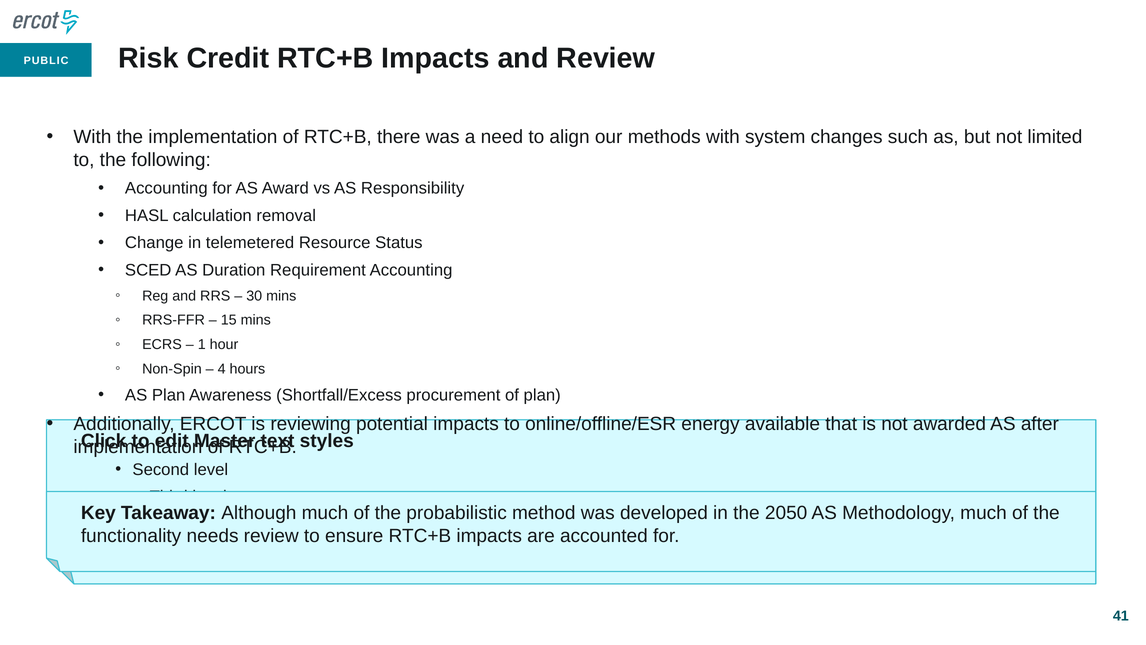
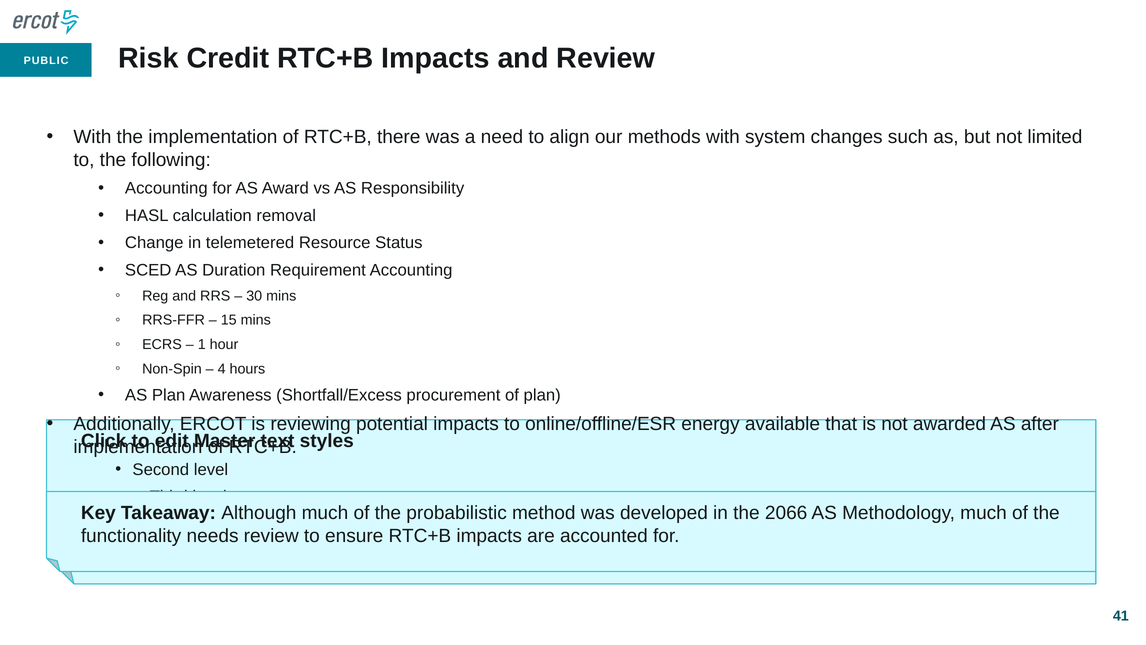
2050: 2050 -> 2066 (786, 513)
